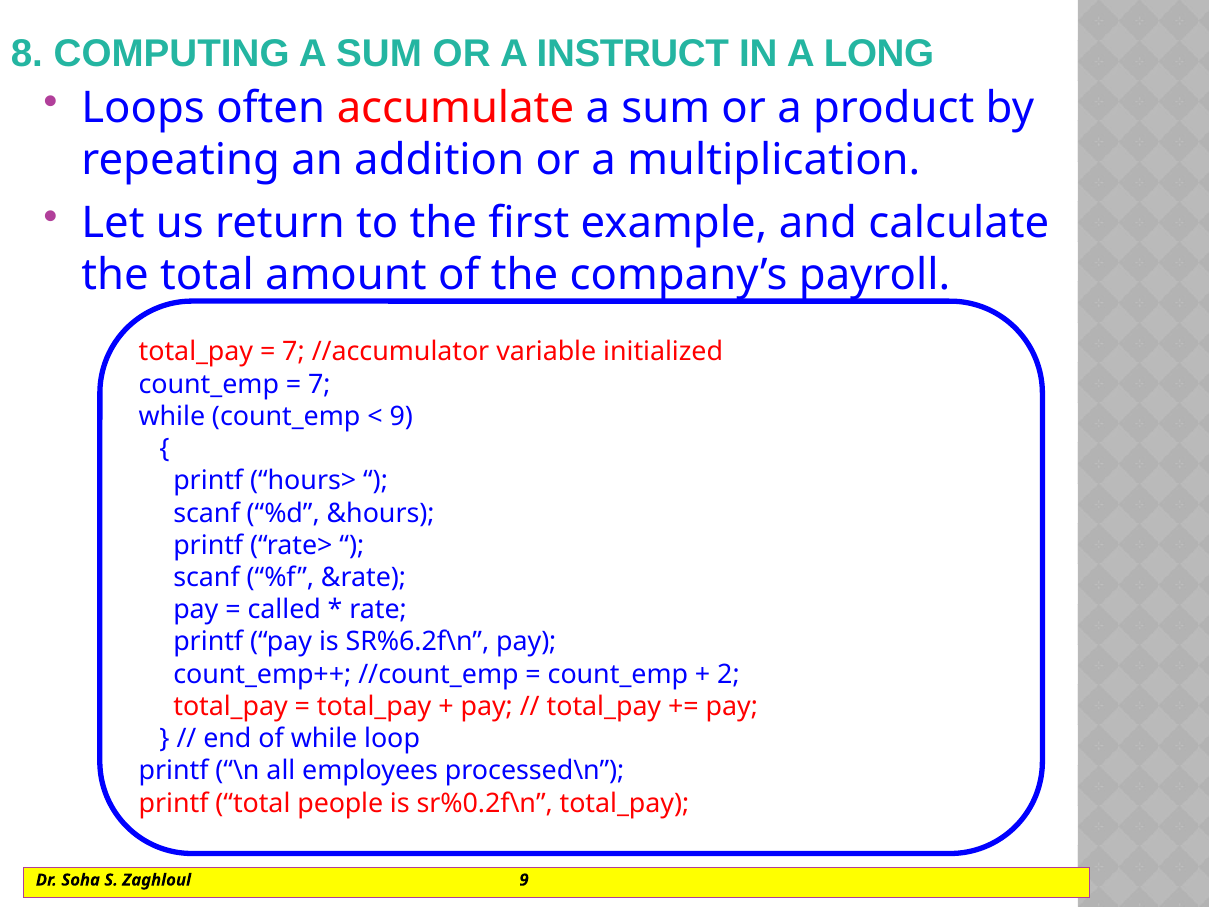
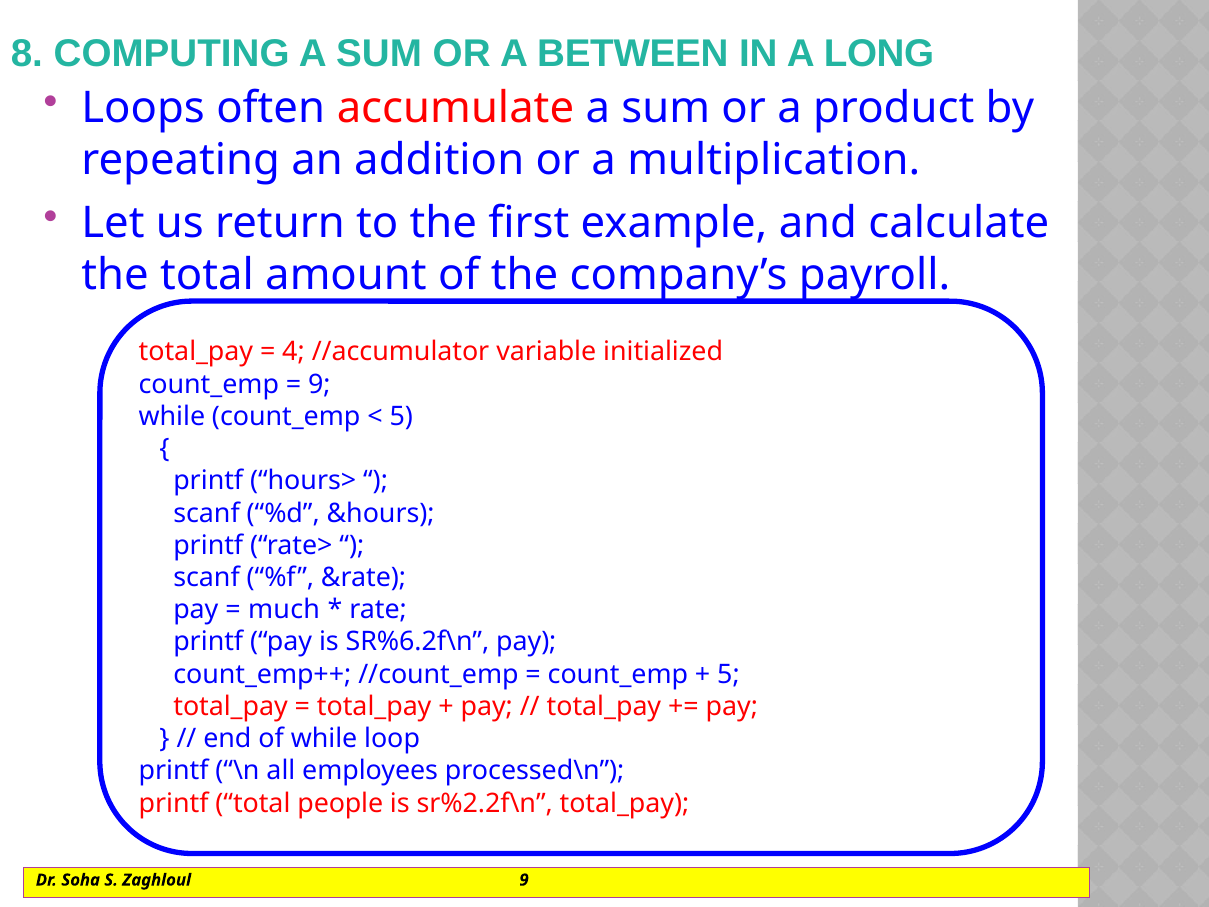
INSTRUCT: INSTRUCT -> BETWEEN (633, 54)
7: 7 -> 4 (293, 352)
7: 7 -> 9 (319, 384)
9: 9 -> 5 (401, 416)
called: called -> much (284, 610)
2: 2 -> 5 (728, 674)
sr%0.2f\n: sr%0.2f\n -> sr%2.2f\n (485, 803)
